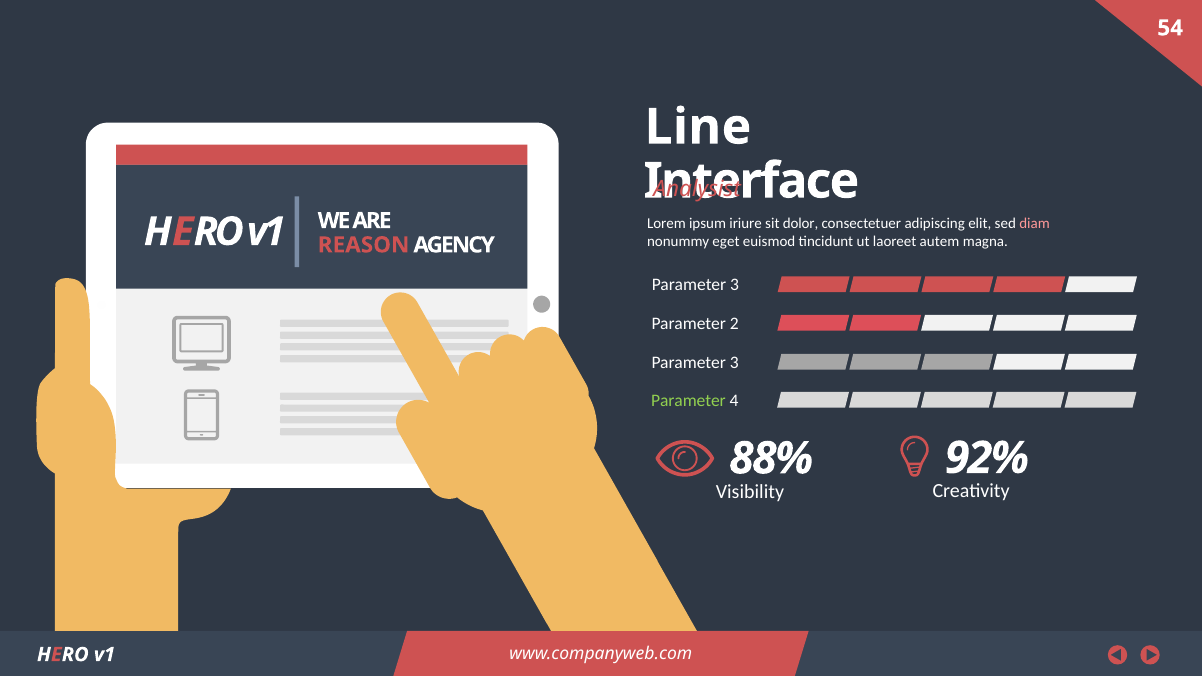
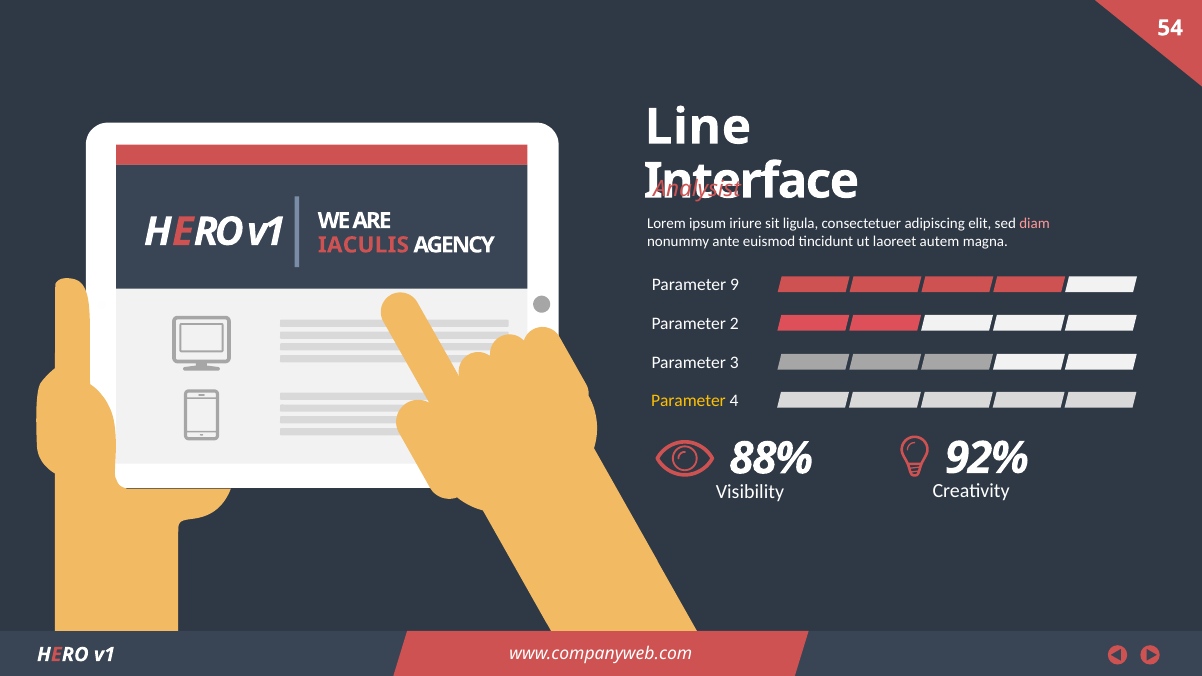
dolor: dolor -> ligula (801, 224)
eget: eget -> ante (726, 242)
REASON: REASON -> IACULIS (363, 245)
3: 3 -> 9 (735, 285)
Parameter colour: light green -> yellow (689, 401)
